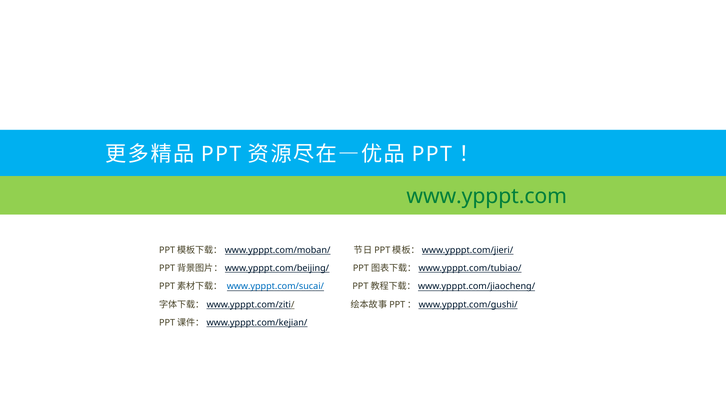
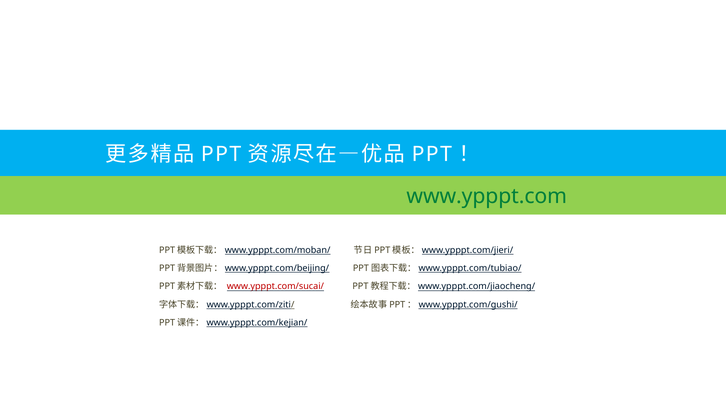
www.ypppt.com/sucai/ colour: blue -> red (275, 287)
